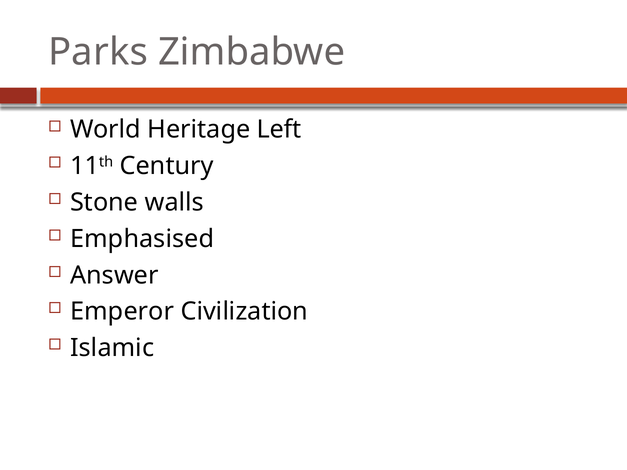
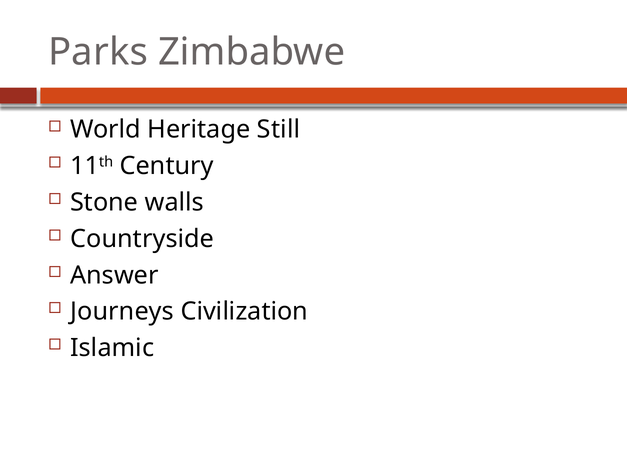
Left: Left -> Still (279, 130)
Emphasised: Emphasised -> Countryside (142, 239)
Emperor: Emperor -> Journeys (122, 312)
